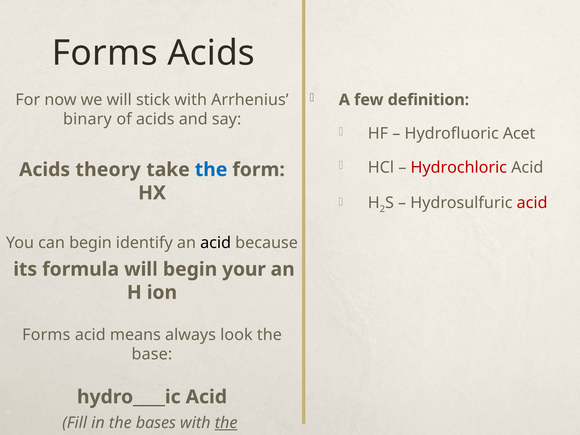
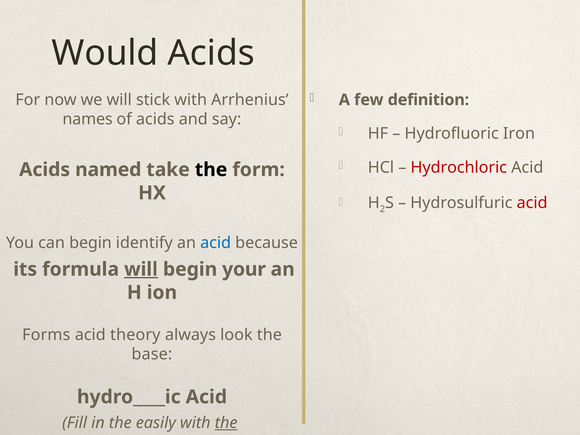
Forms: Forms -> Would (105, 53)
binary: binary -> names (88, 119)
Acet: Acet -> Iron (519, 134)
theory: theory -> named (108, 170)
the colour: blue -> black (211, 170)
acid colour: black -> blue (216, 243)
will underline: none -> present (141, 269)
means: means -> theory (135, 335)
bases: bases -> easily (156, 423)
